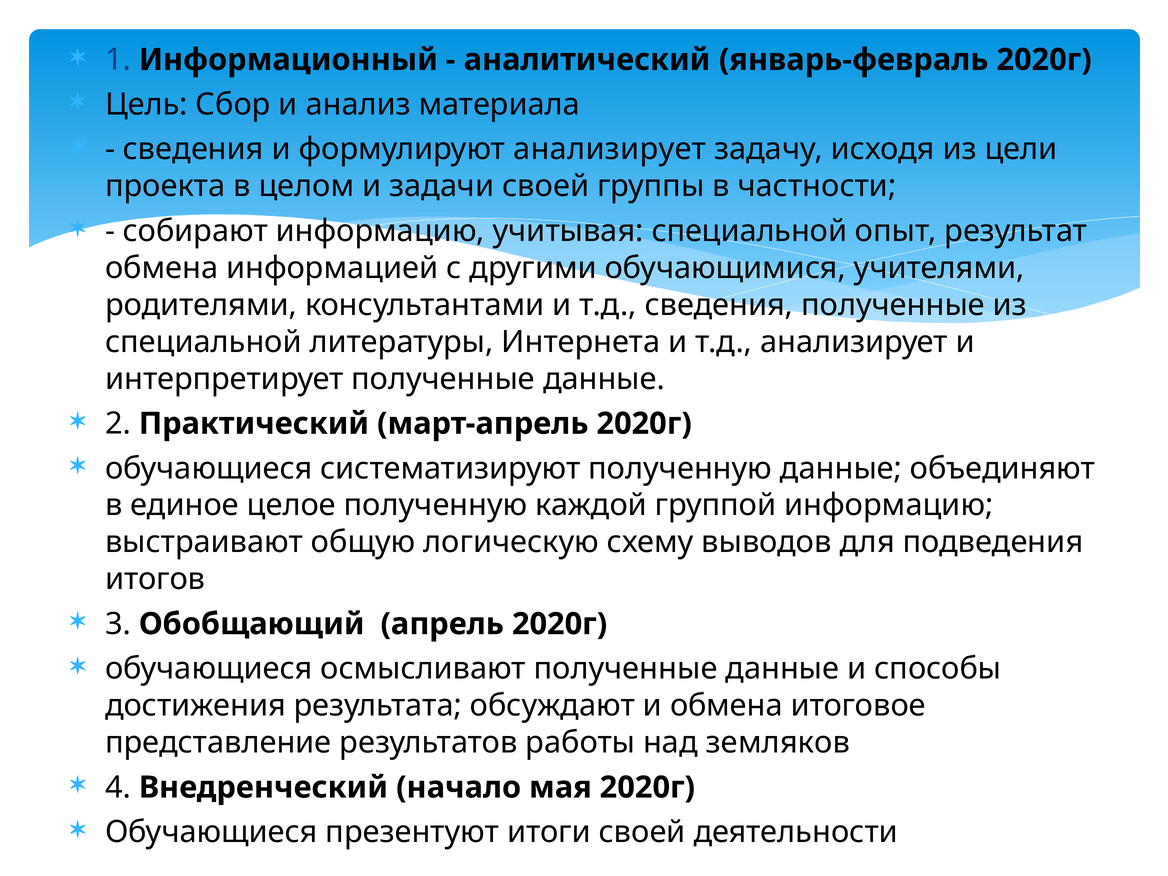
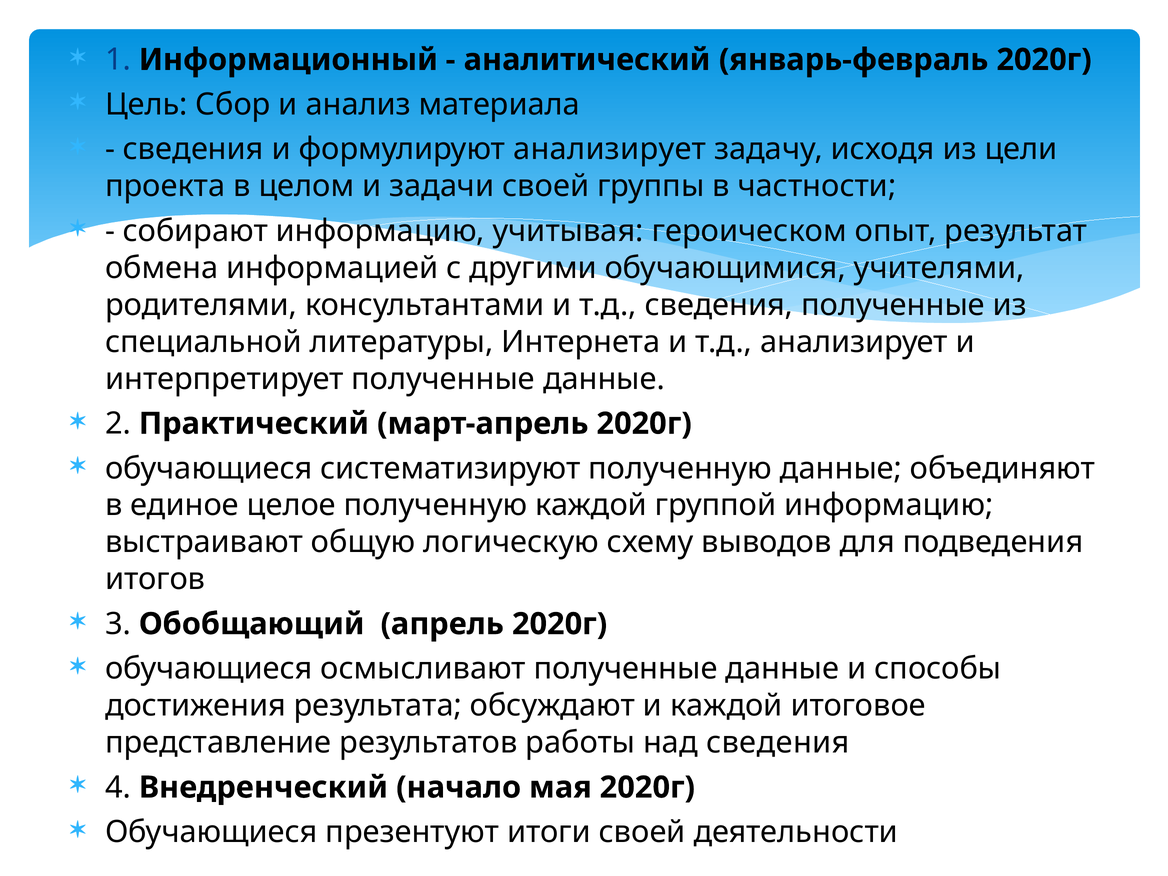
учитывая специальной: специальной -> героическом (749, 231)
и обмена: обмена -> каждой (726, 706)
над земляков: земляков -> сведения (778, 743)
